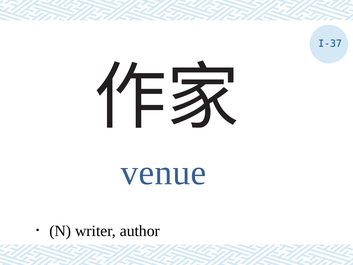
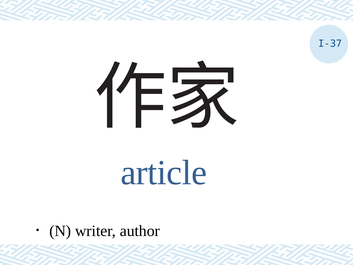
venue: venue -> article (164, 172)
